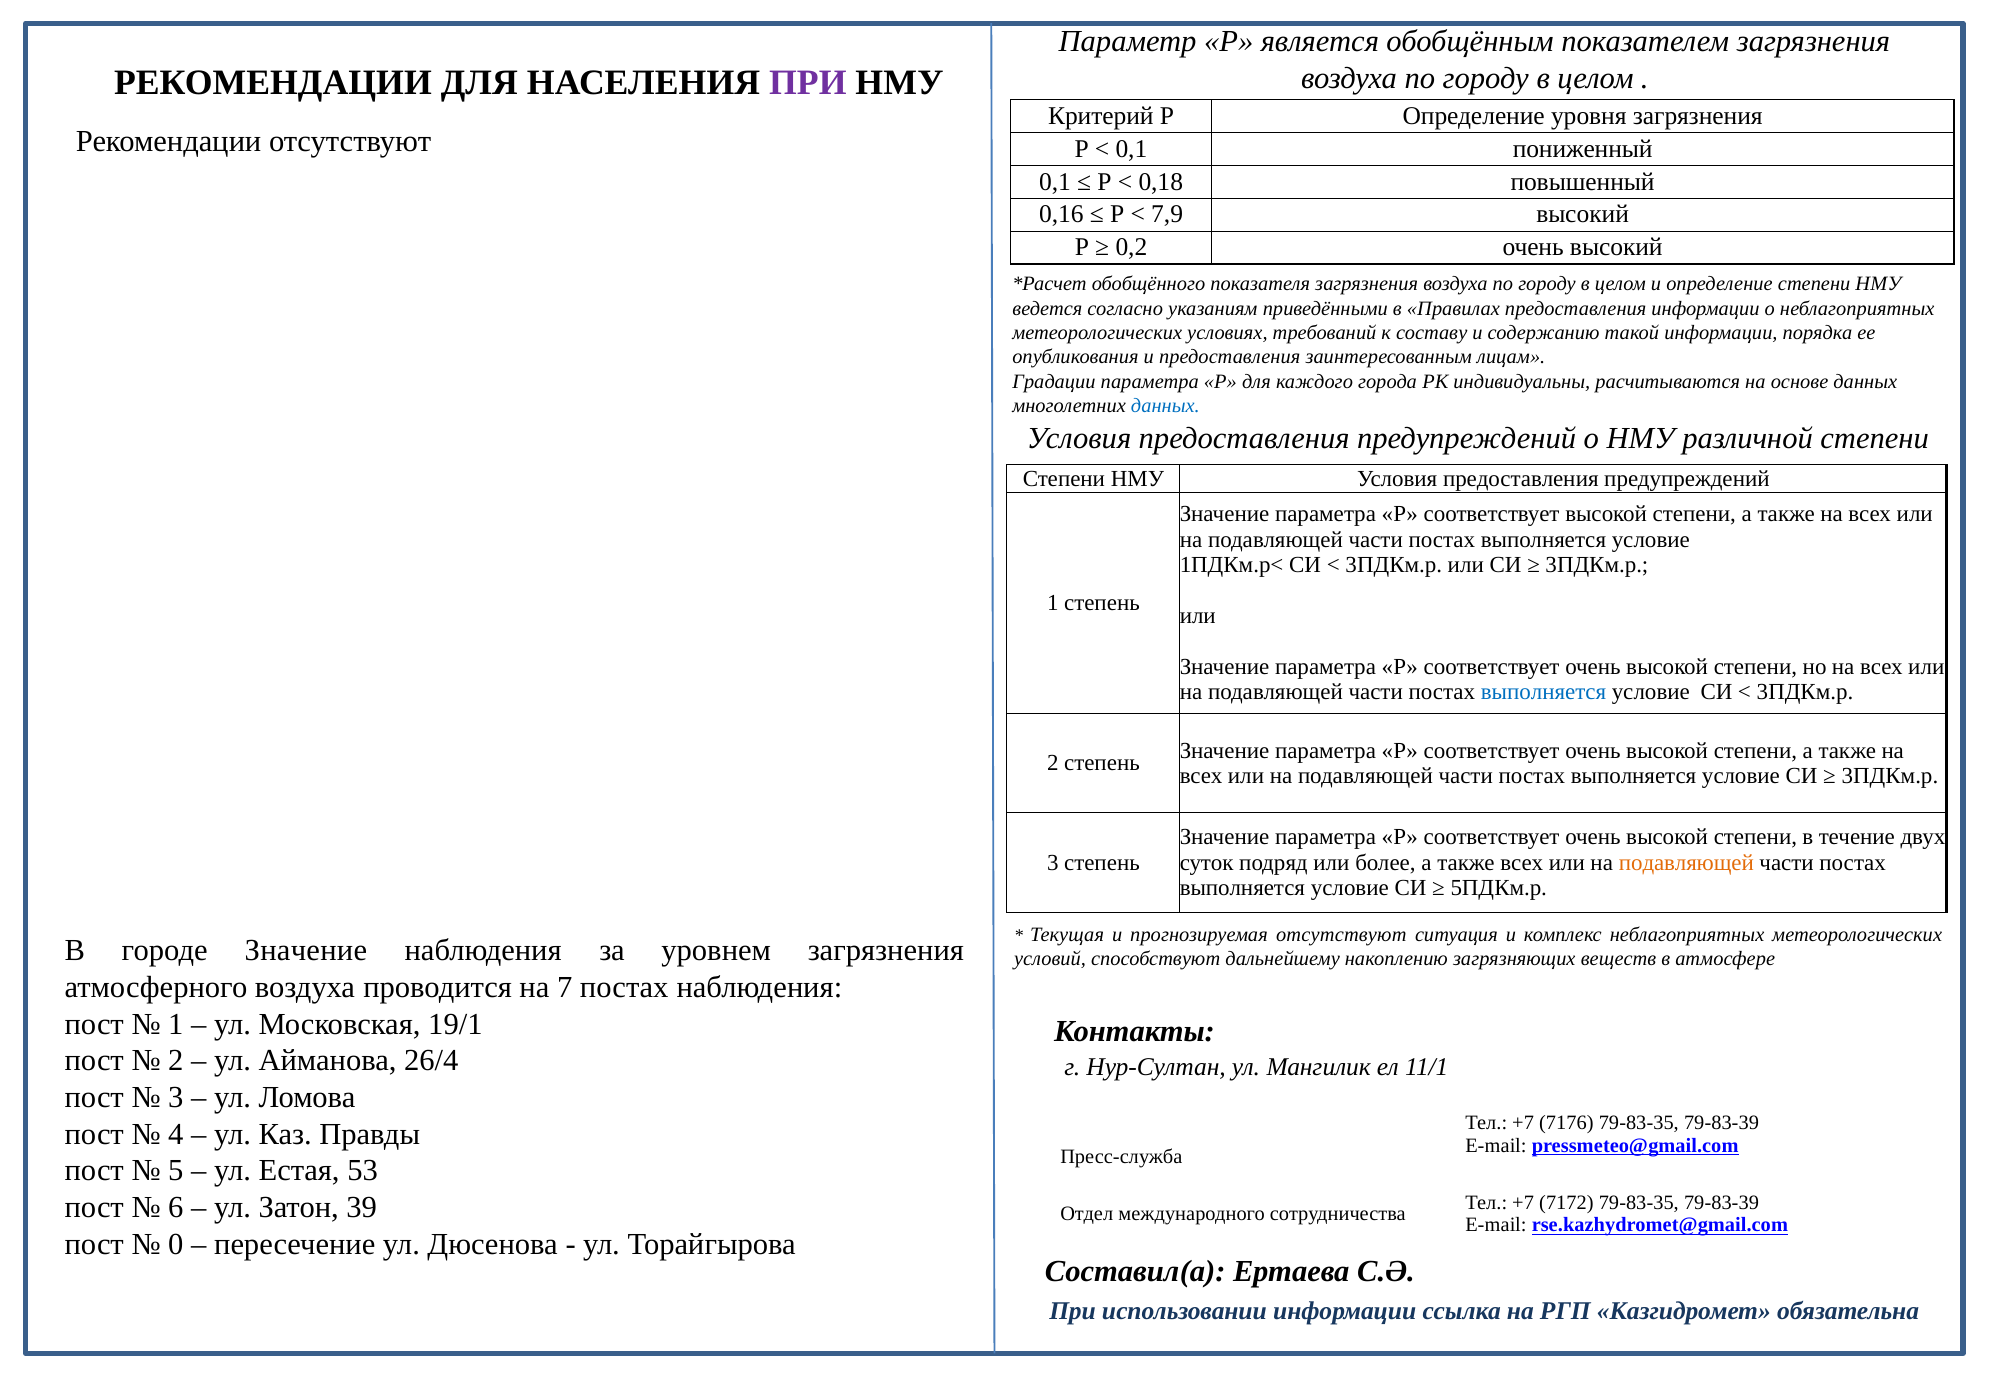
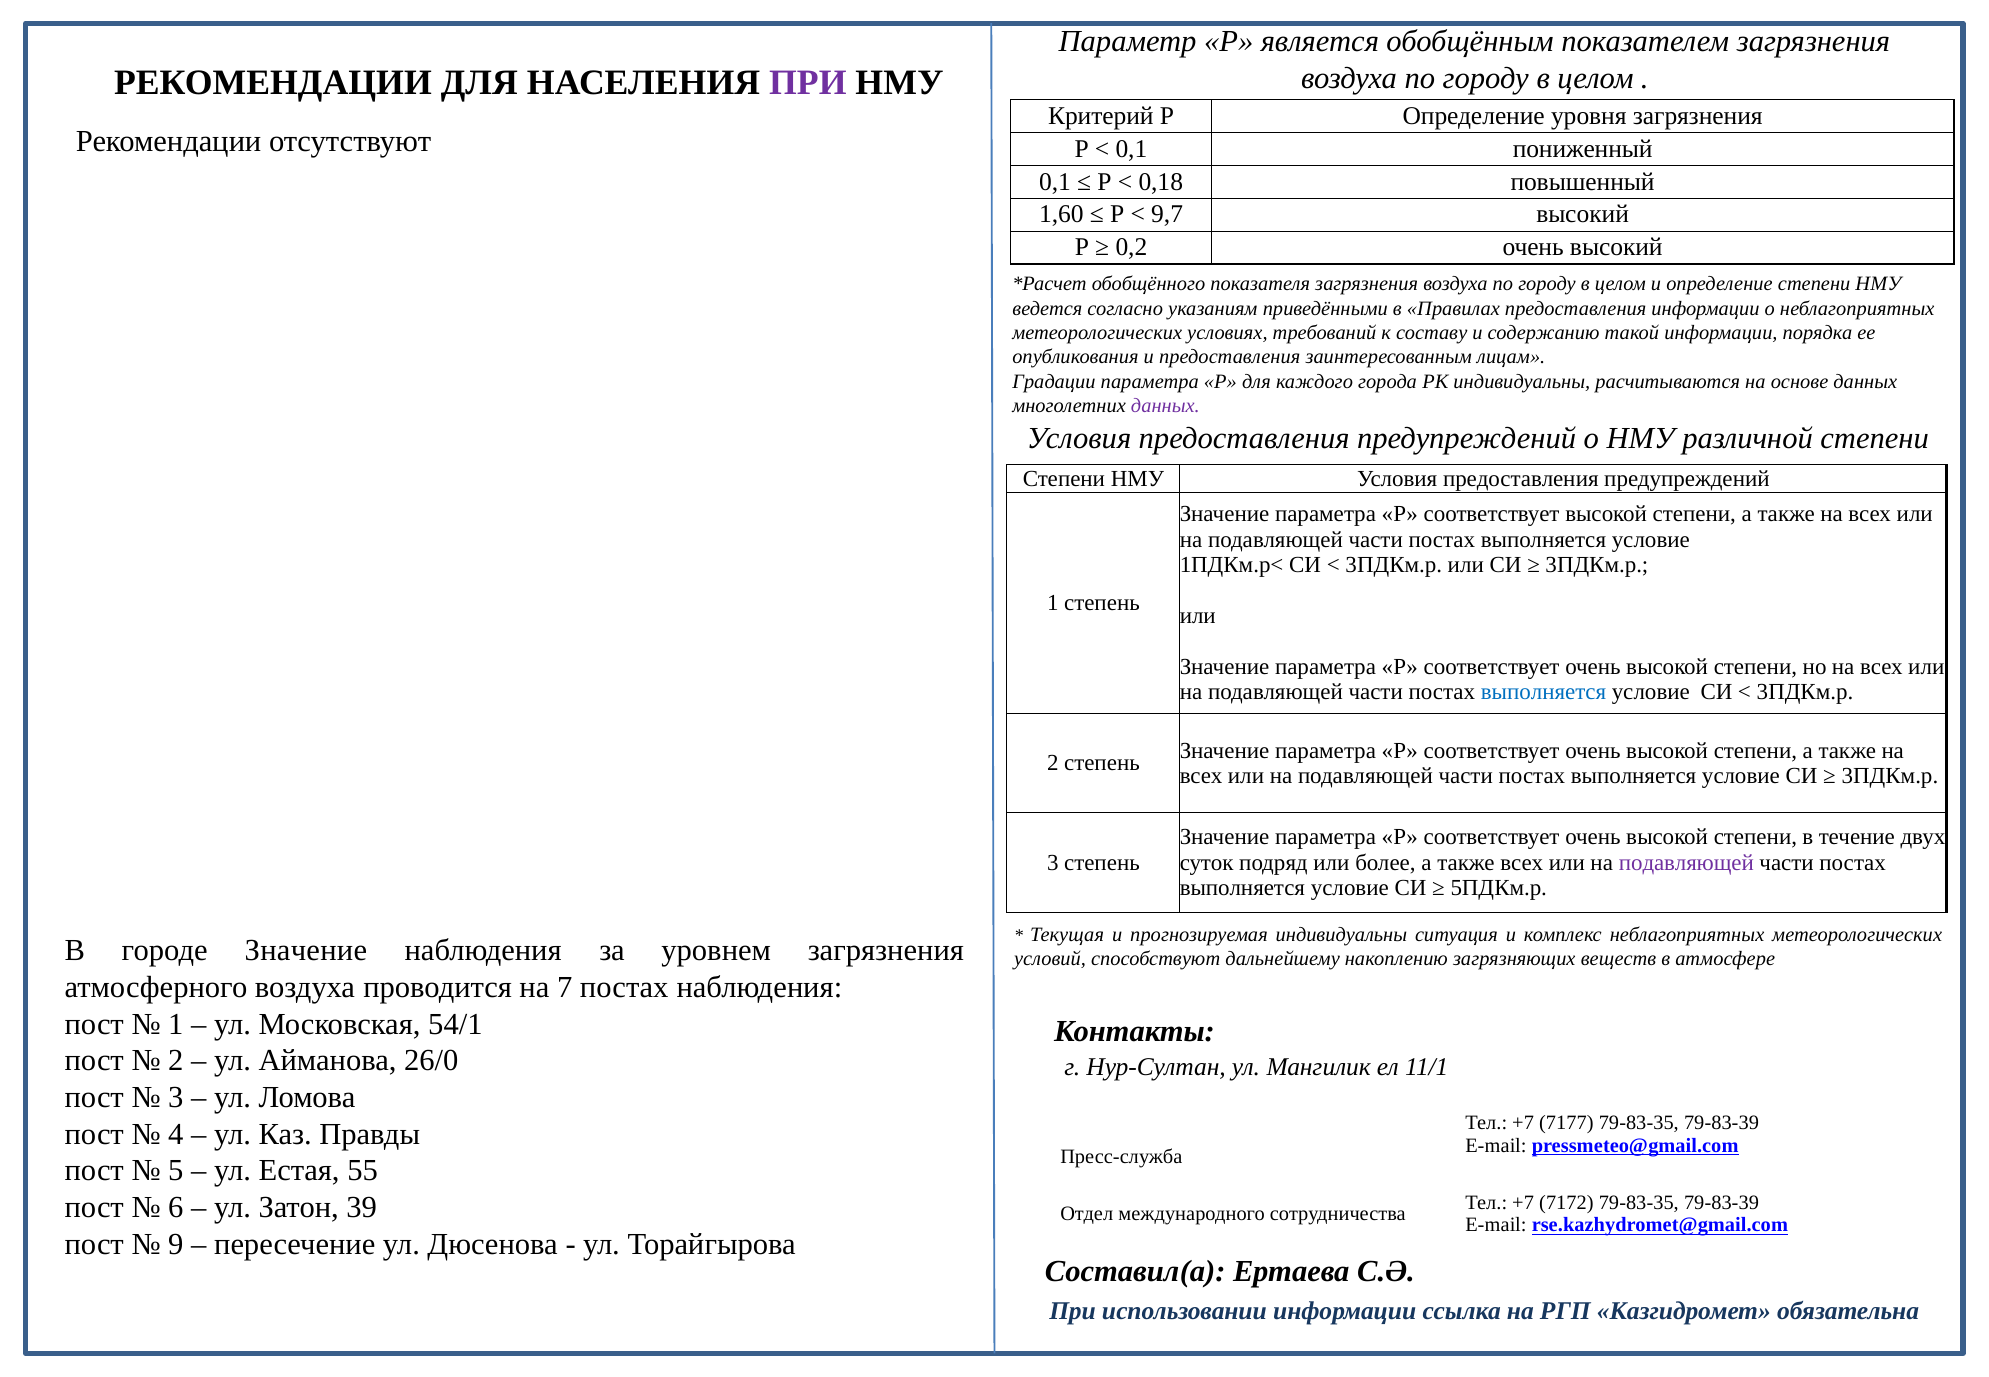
0,16: 0,16 -> 1,60 (1061, 214)
7,9: 7,9 -> 9,7 (1167, 214)
данных colour: blue -> purple (1165, 406)
подавляющей colour: orange -> purple (1686, 863)
прогнозируемая отсутствуют: отсутствуют -> индивидуальны (1341, 934)
19/1: 19/1 -> 54/1 (455, 1024)
26/4: 26/4 -> 26/0 (431, 1061)
7176: 7176 -> 7177 (1566, 1123)
53: 53 -> 55 (363, 1171)
0: 0 -> 9 (176, 1244)
